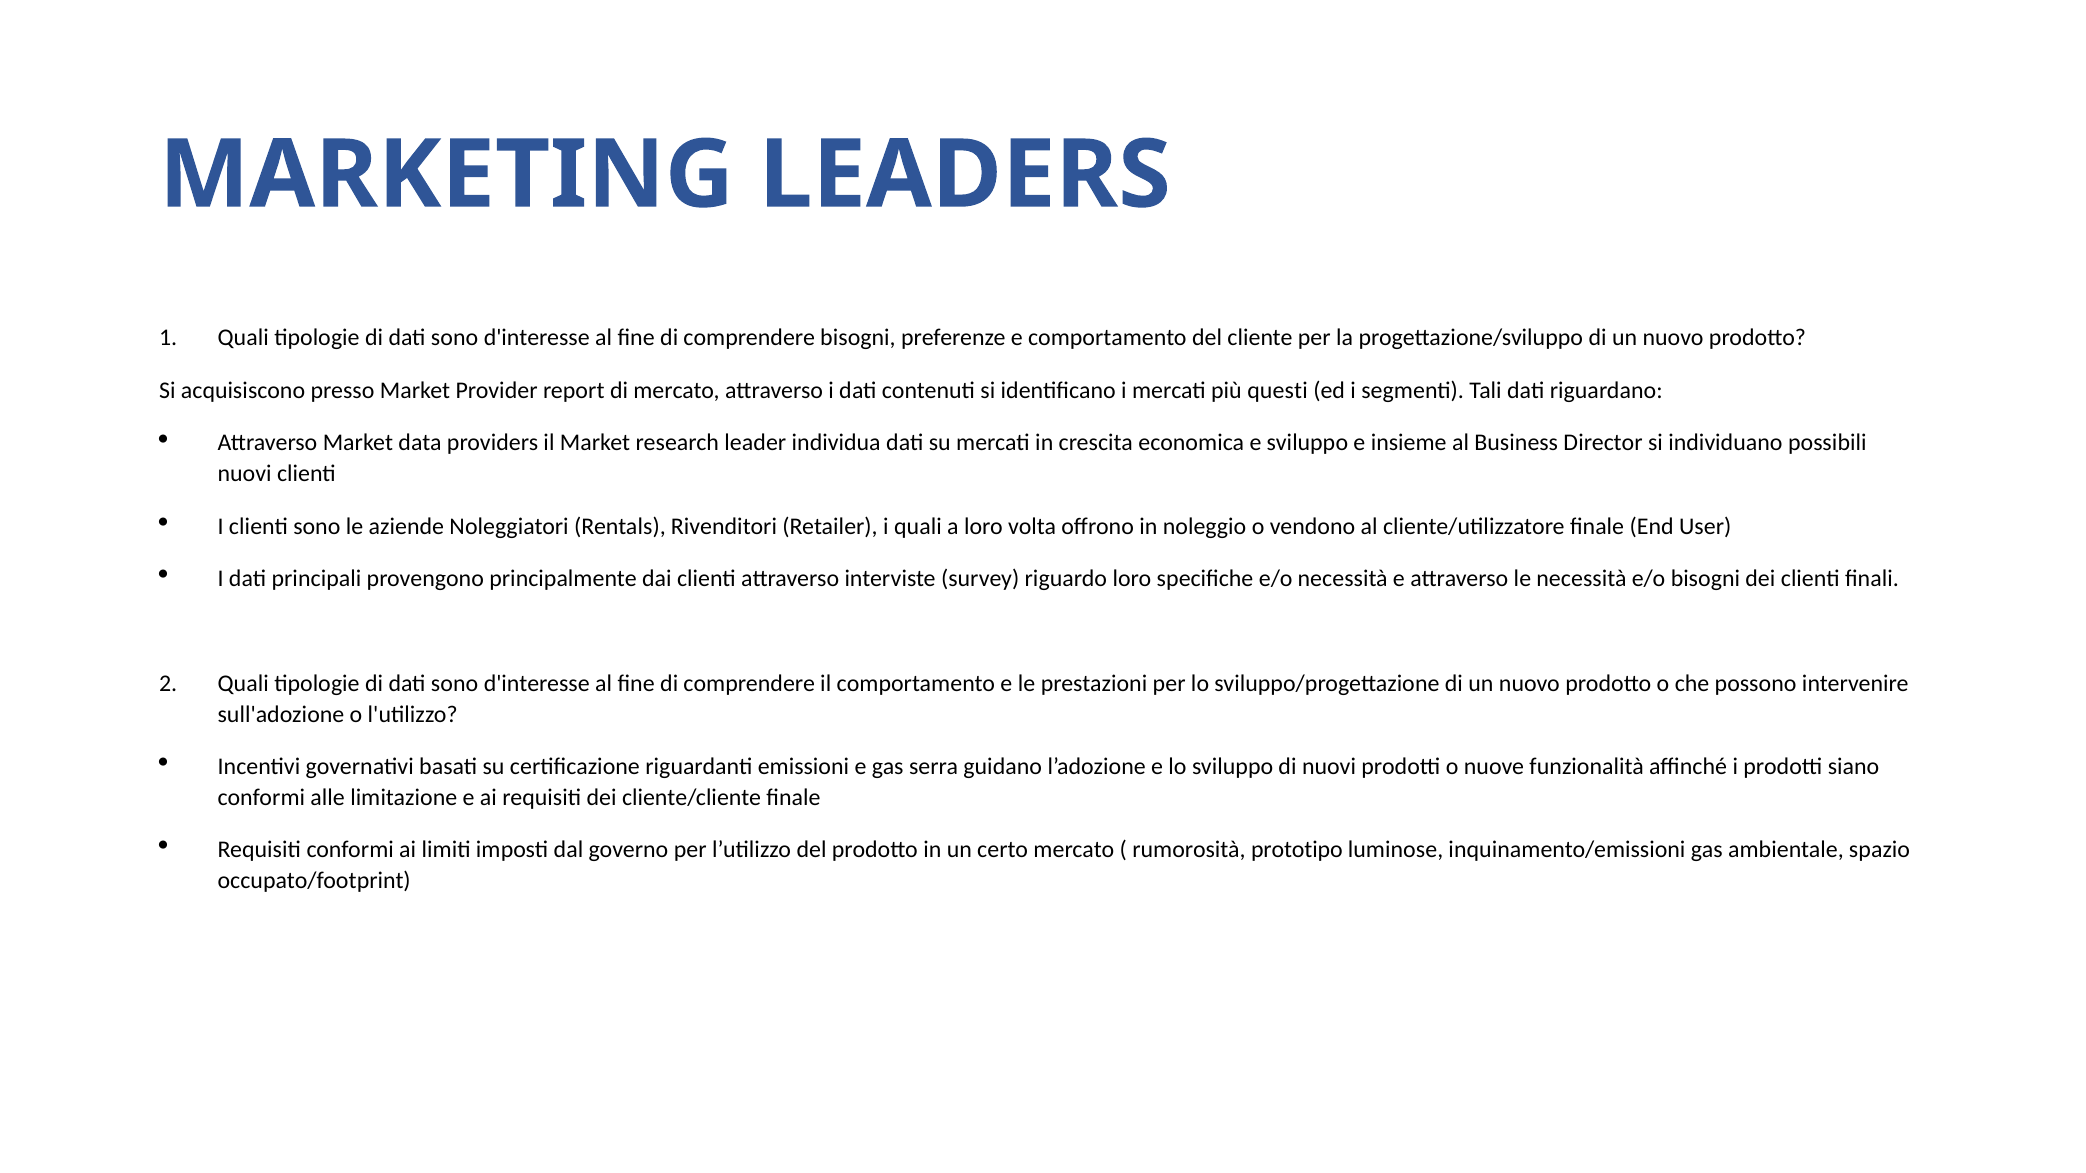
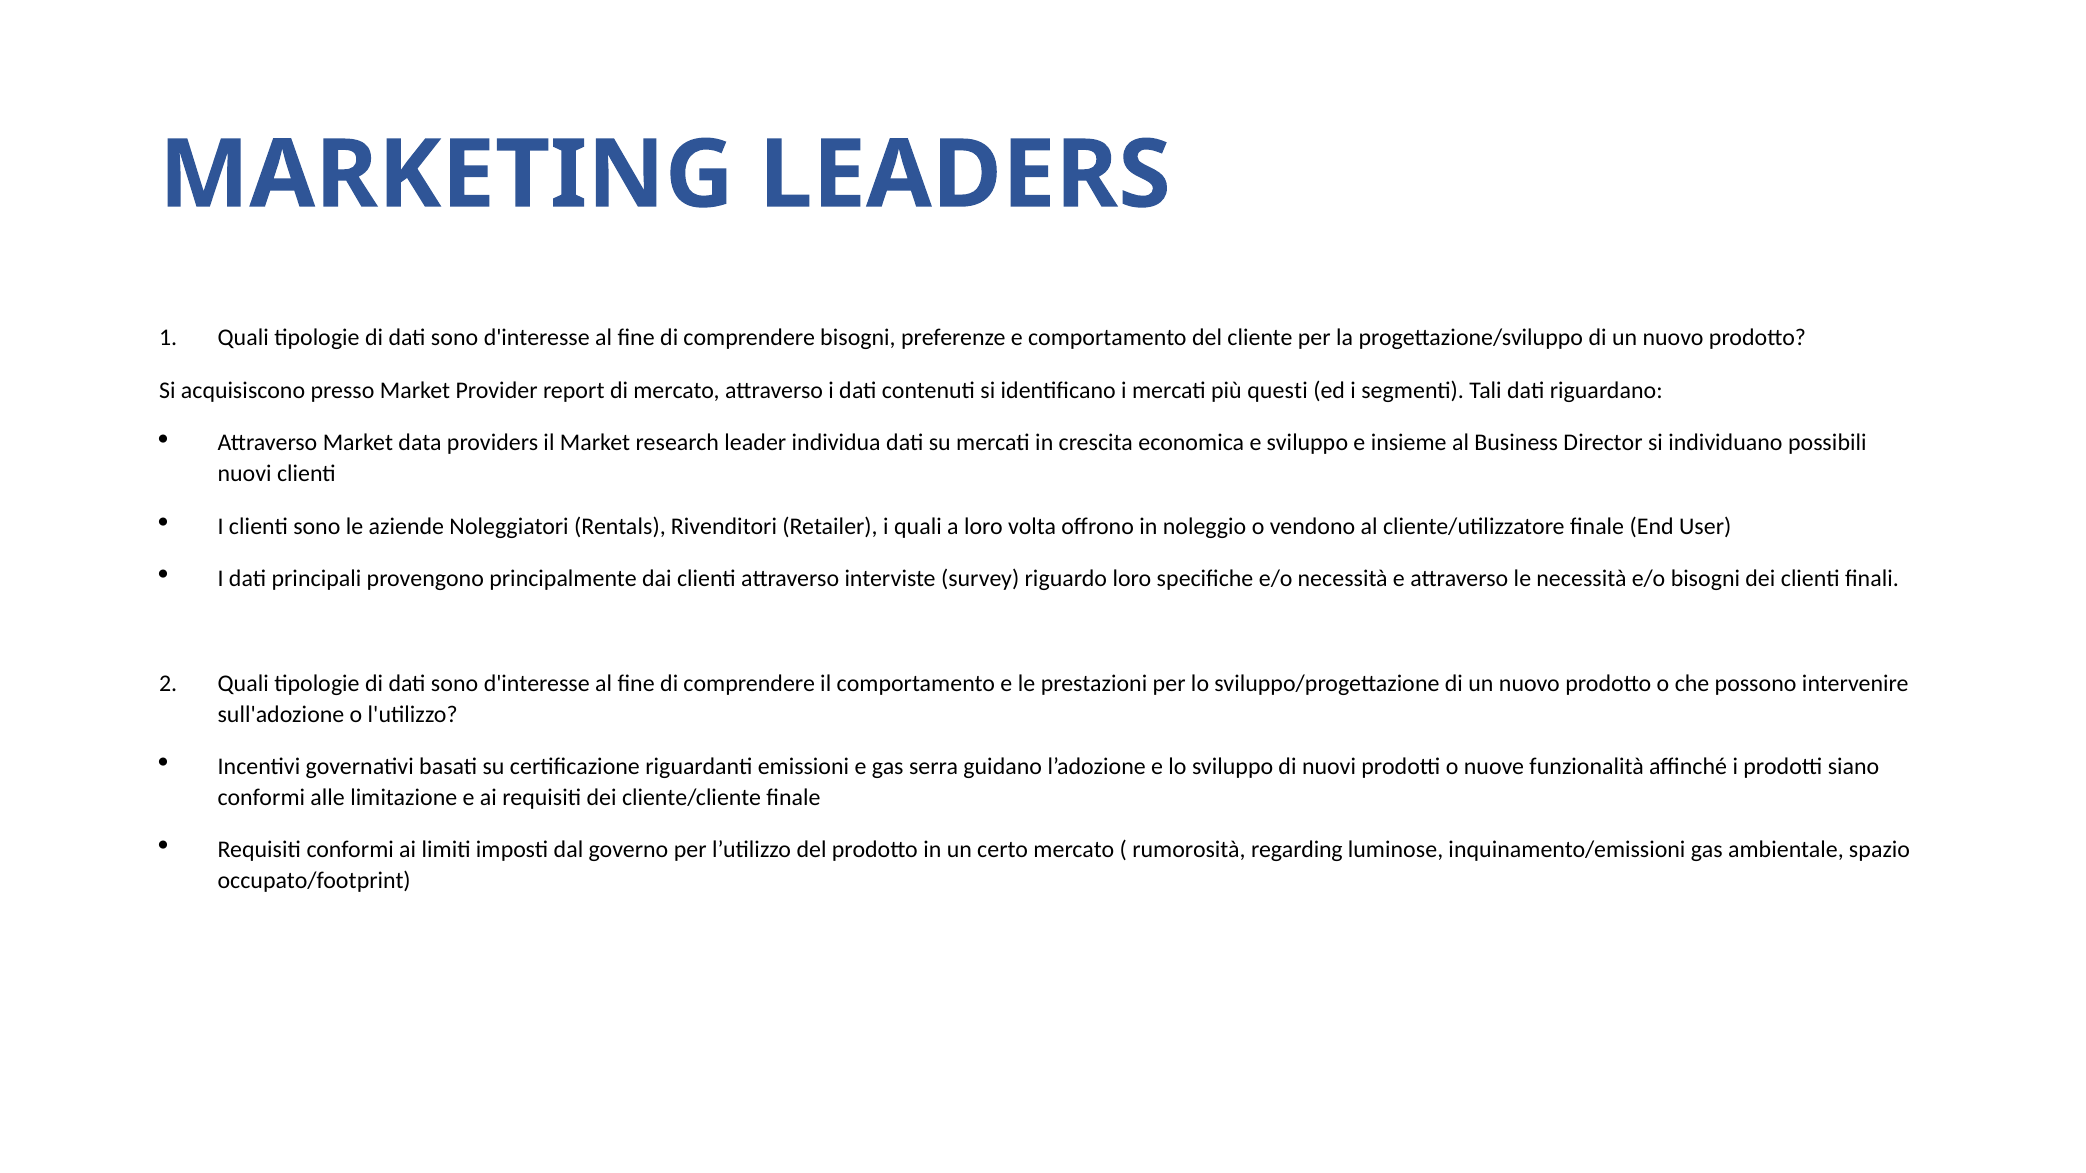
prototipo: prototipo -> regarding (1297, 850)
